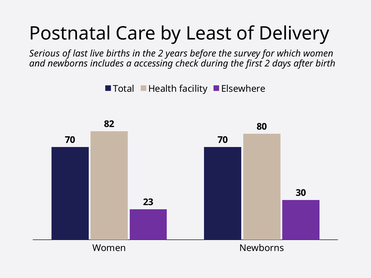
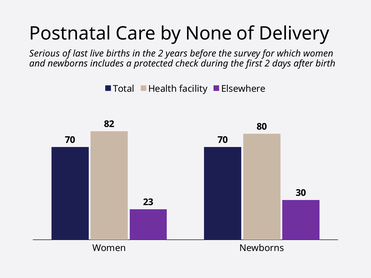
Least: Least -> None (209, 34)
accessing: accessing -> protected (153, 64)
